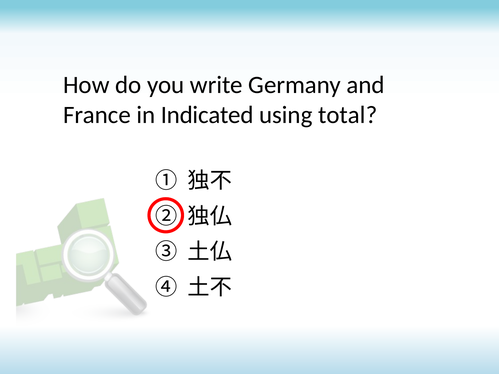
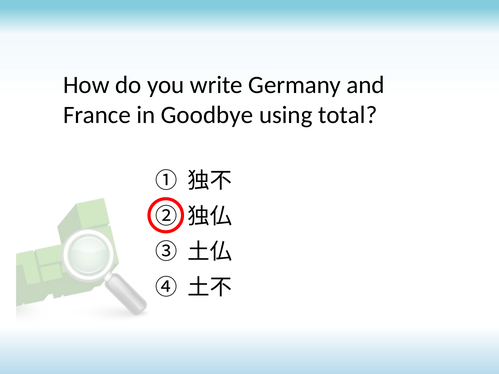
Indicated: Indicated -> Goodbye (207, 115)
